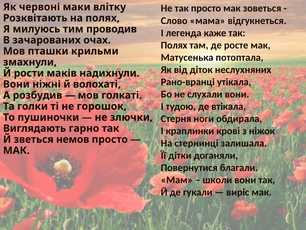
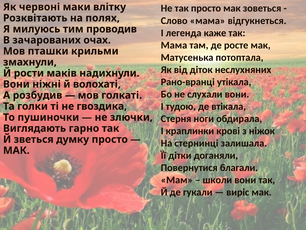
Полях: Полях -> Мама (174, 45)
горошок: горошок -> гвоздика (102, 106)
немов: немов -> думку (73, 139)
